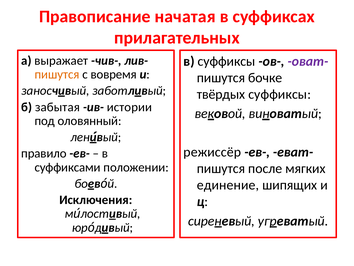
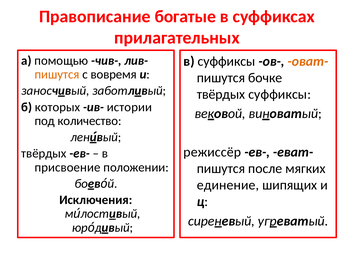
начатая: начатая -> богатые (185, 17)
выражает: выражает -> помощью (61, 60)
оват- colour: purple -> orange (308, 61)
забытая: забытая -> которых (58, 107)
оловянный: оловянный -> количество (90, 121)
правило: правило -> твёрдых (44, 153)
суффиксами: суффиксами -> присвоение (67, 167)
